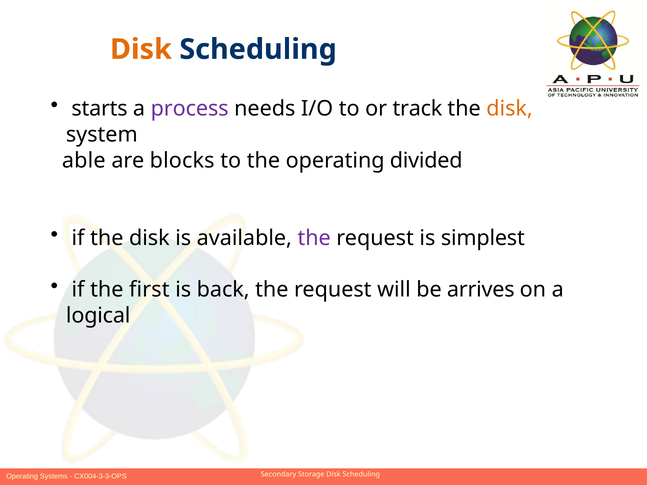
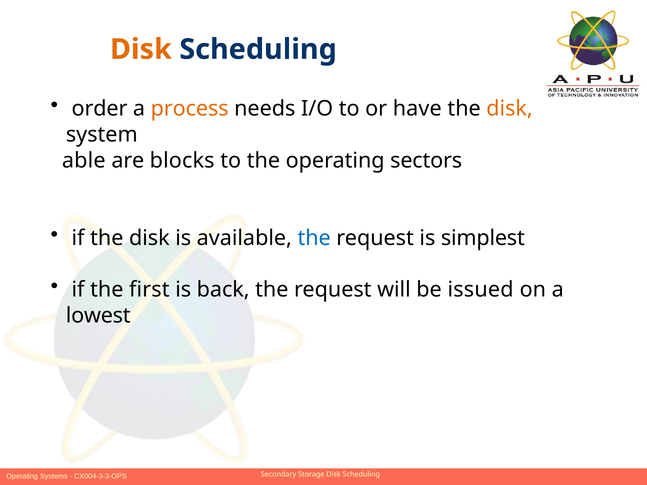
starts: starts -> order (100, 109)
process colour: purple -> orange (190, 109)
track: track -> have (417, 109)
divided: divided -> sectors (426, 161)
the colour: purple -> blue (314, 238)
arrives: arrives -> issued (481, 290)
logical: logical -> lowest (98, 316)
